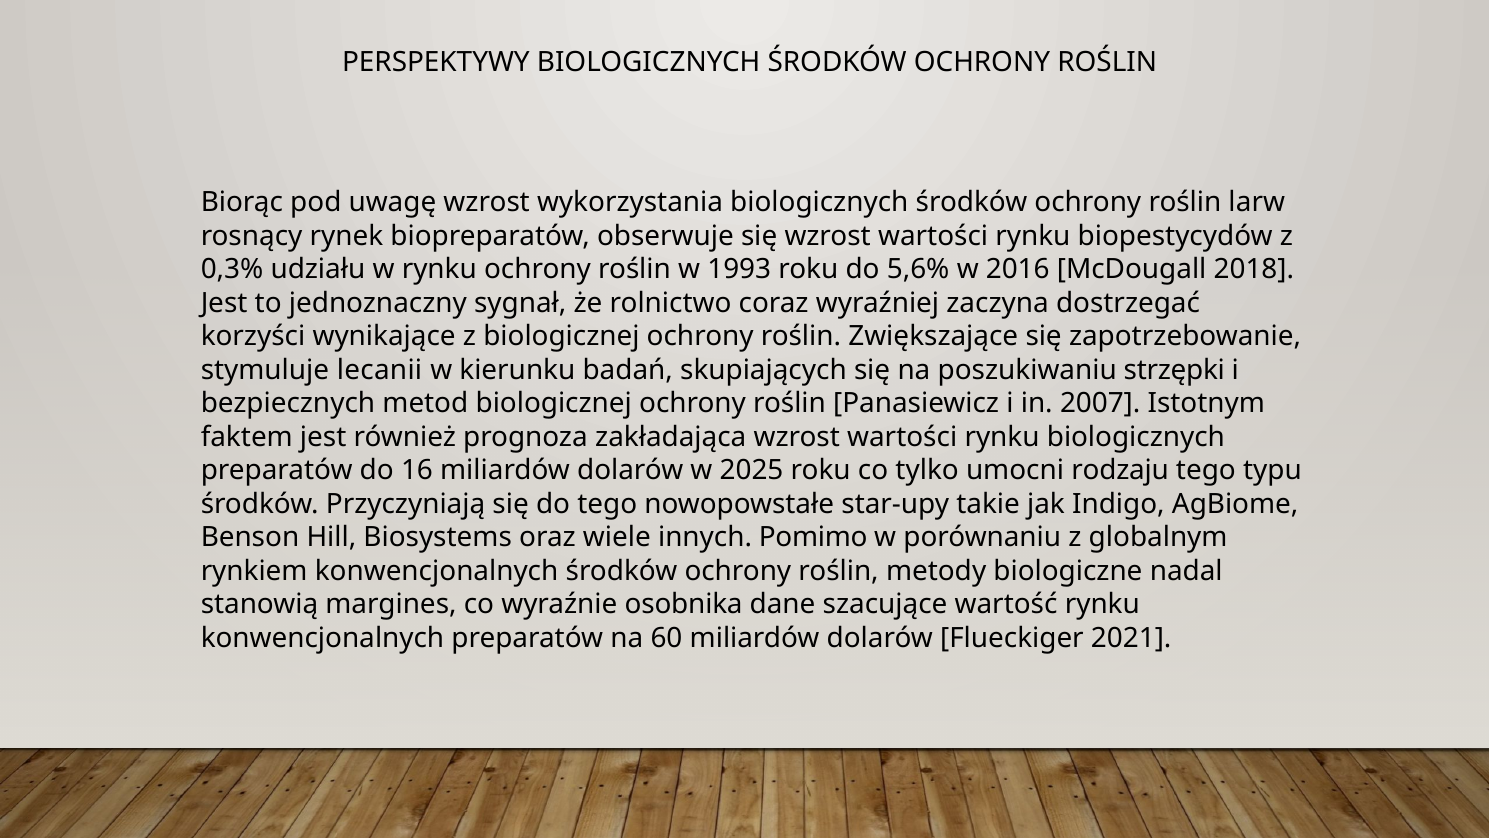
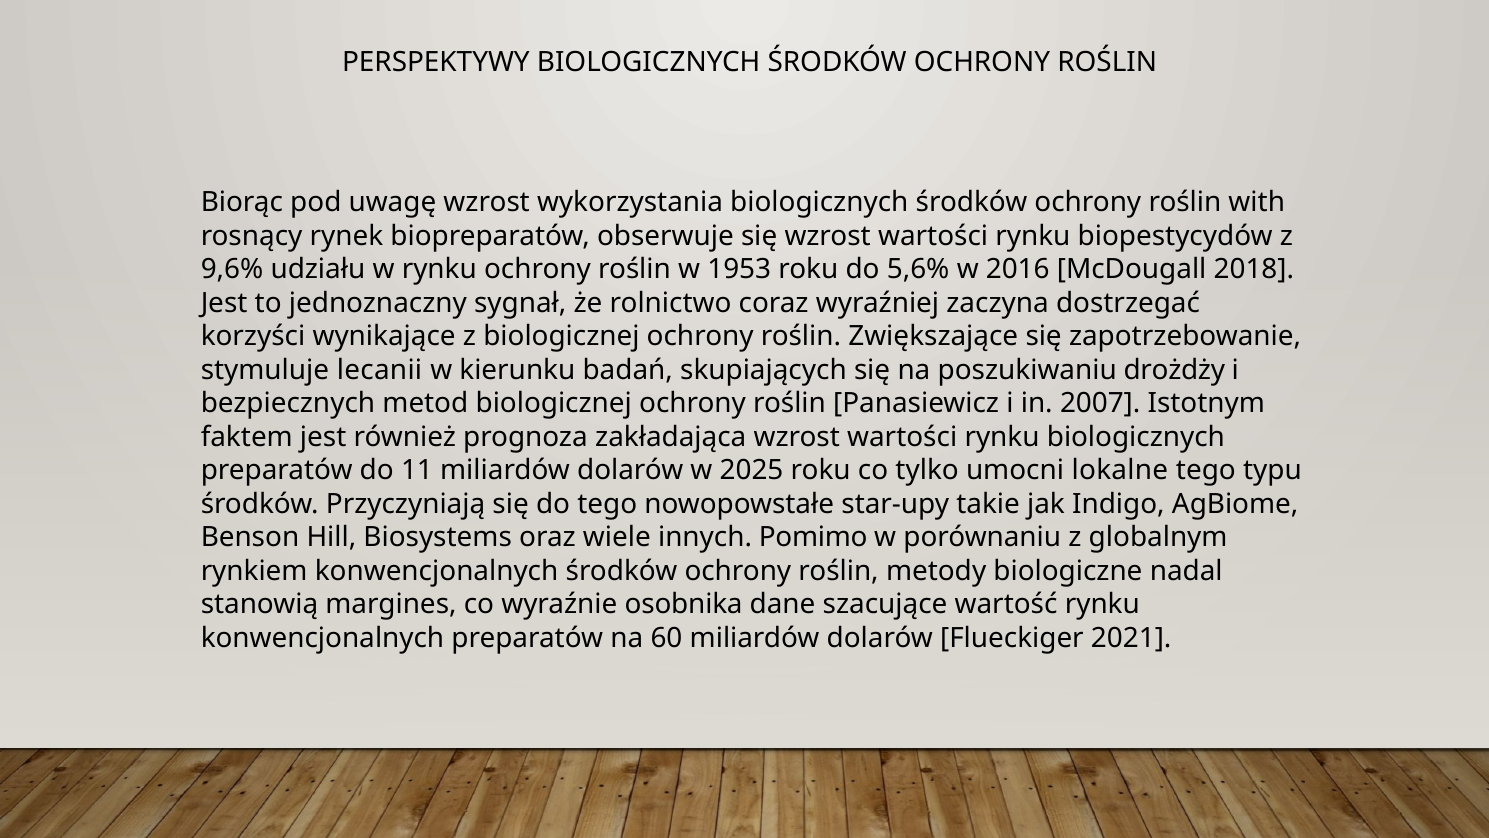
larw: larw -> with (1257, 202)
0,3%: 0,3% -> 9,6% (232, 269)
1993: 1993 -> 1953 (739, 269)
strzępki: strzępki -> drożdży (1174, 370)
16: 16 -> 11 (417, 470)
rodzaju: rodzaju -> lokalne (1120, 470)
